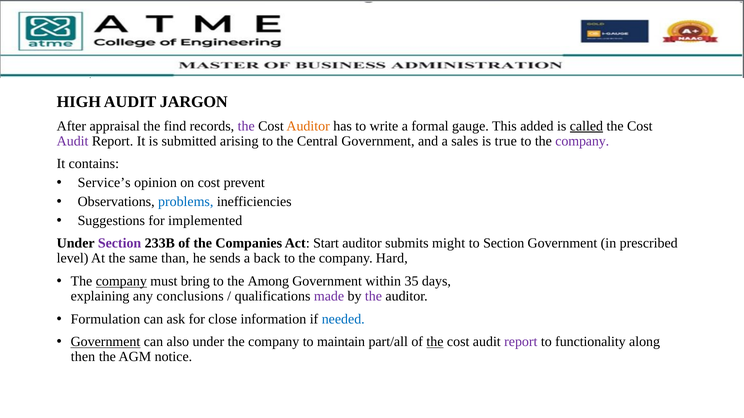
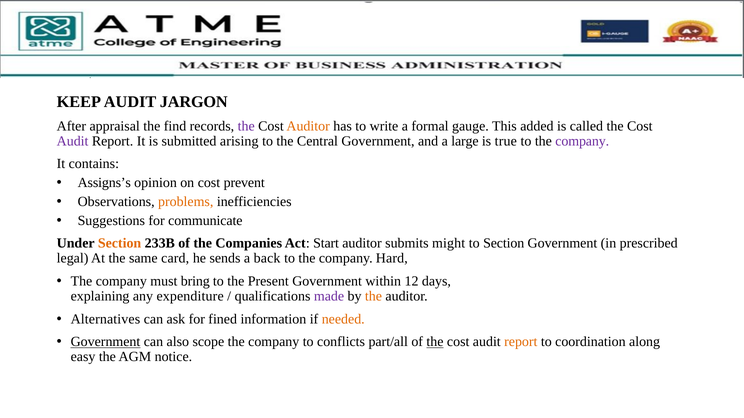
HIGH: HIGH -> KEEP (79, 102)
called underline: present -> none (586, 126)
sales: sales -> large (465, 141)
Service’s: Service’s -> Assigns’s (104, 183)
problems colour: blue -> orange (186, 202)
implemented: implemented -> communicate (205, 221)
Section colour: purple -> orange (120, 244)
level: level -> legal (73, 259)
than: than -> card (175, 259)
company underline: present -> none (121, 282)
Among: Among -> Present (268, 282)
35: 35 -> 12 (412, 282)
conclusions: conclusions -> expenditure (190, 297)
the colour: purple -> orange (373, 297)
Formulation: Formulation -> Alternatives (105, 319)
close: close -> fined (223, 319)
needed colour: blue -> orange (343, 319)
also under: under -> scope (208, 342)
maintain: maintain -> conflicts (341, 342)
report colour: purple -> orange (521, 342)
functionality: functionality -> coordination (590, 342)
then: then -> easy (83, 357)
